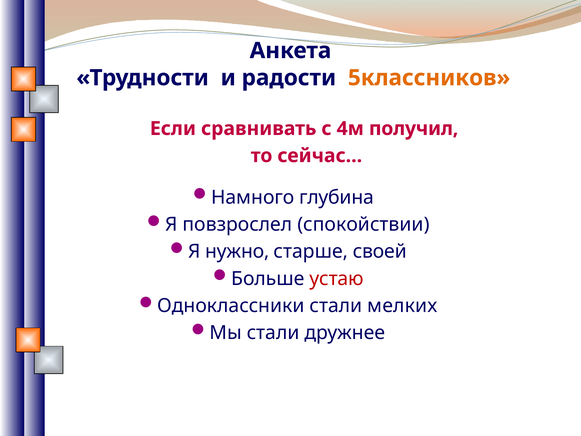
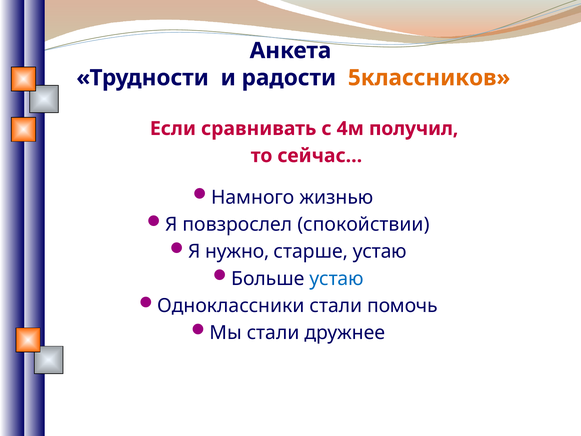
глубина: глубина -> жизнью (336, 197)
старше своей: своей -> устаю (380, 251)
устаю colour: red -> blue (337, 278)
мелких: мелких -> помочь (402, 306)
